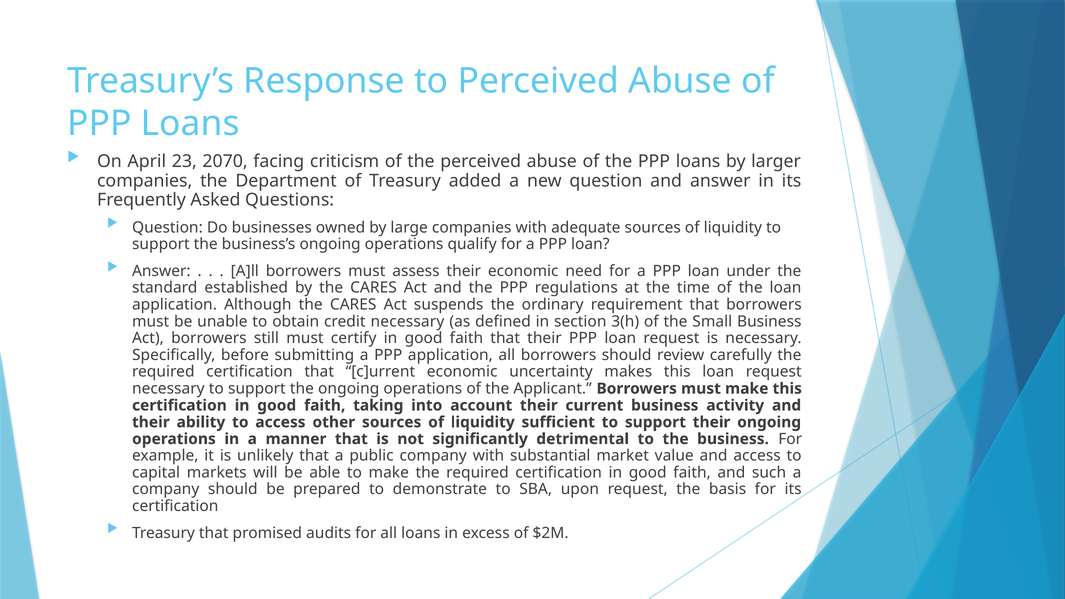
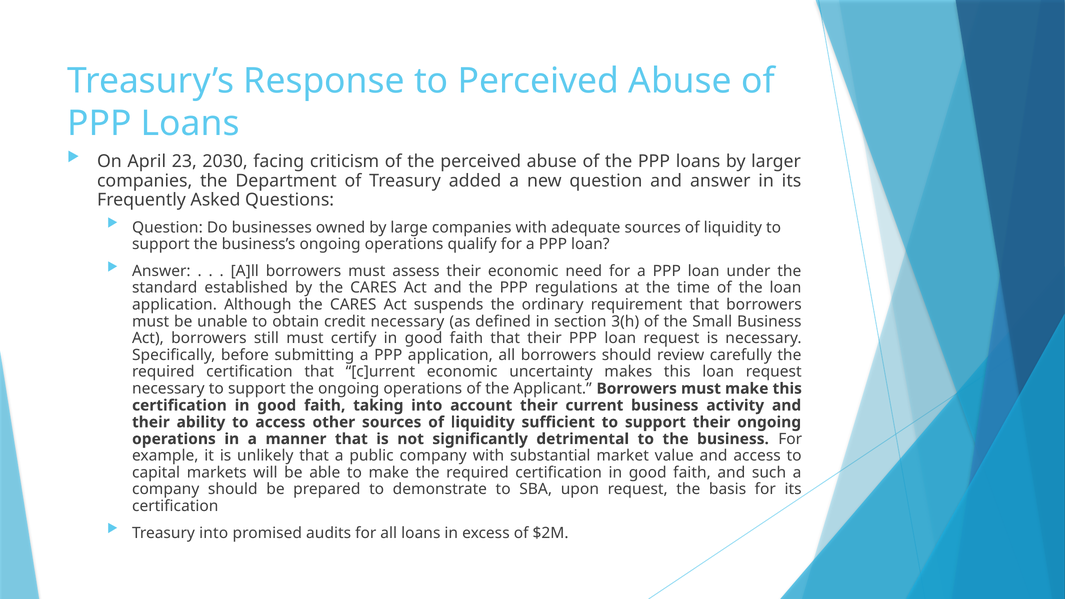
2070: 2070 -> 2030 (225, 162)
Treasury that: that -> into (214, 533)
